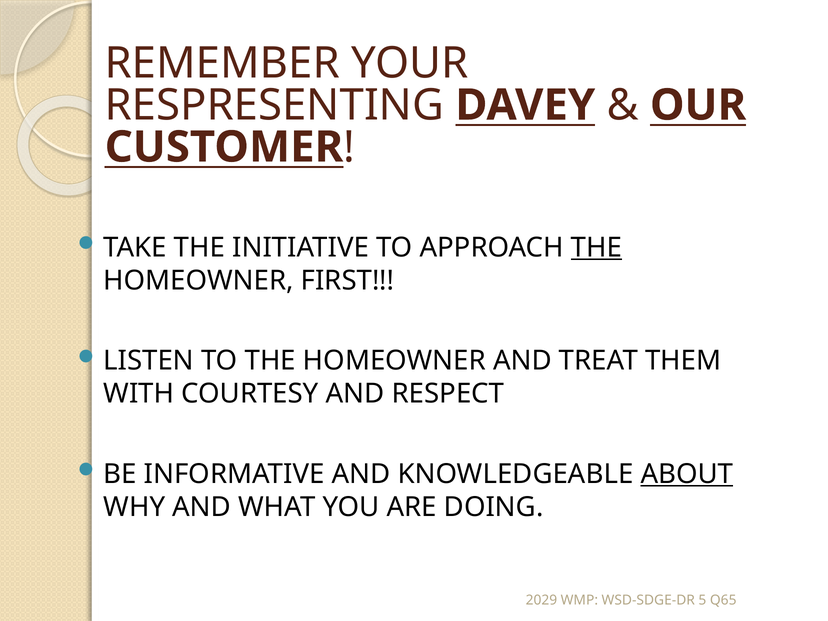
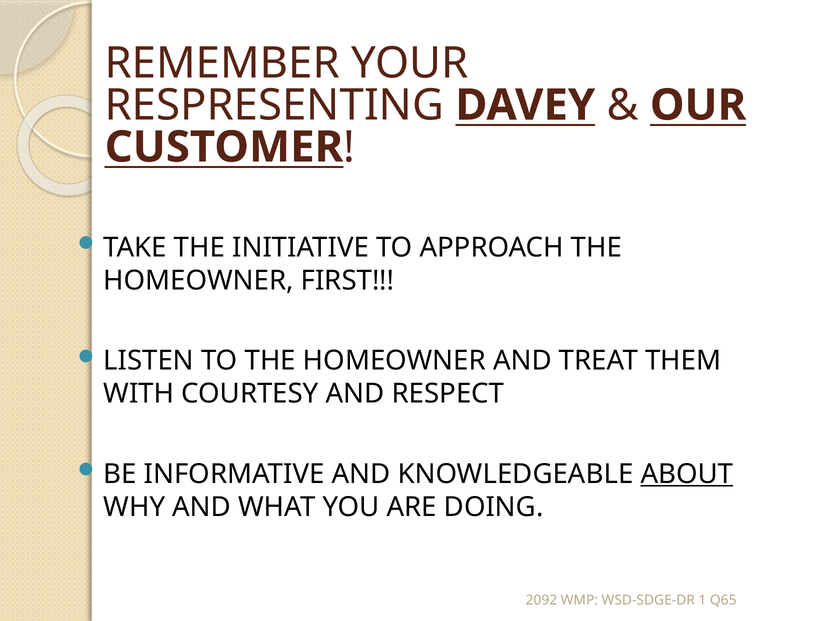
THE underline: present -> none (597, 248)
2029: 2029 -> 2092 (541, 600)
5: 5 -> 1 (702, 600)
